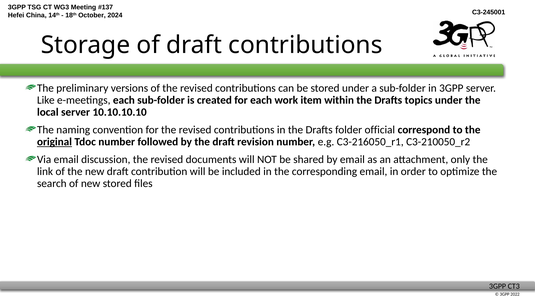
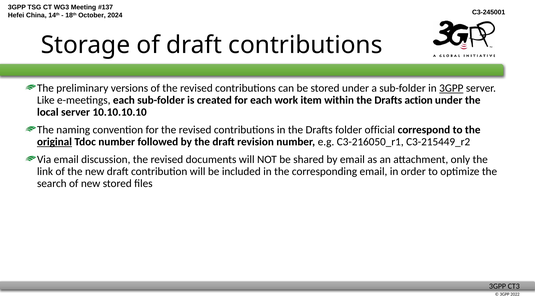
3GPP underline: none -> present (451, 88)
topics: topics -> action (419, 100)
C3-210050_r2: C3-210050_r2 -> C3-215449_r2 (438, 142)
